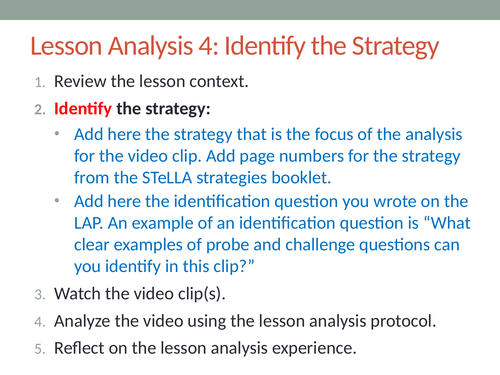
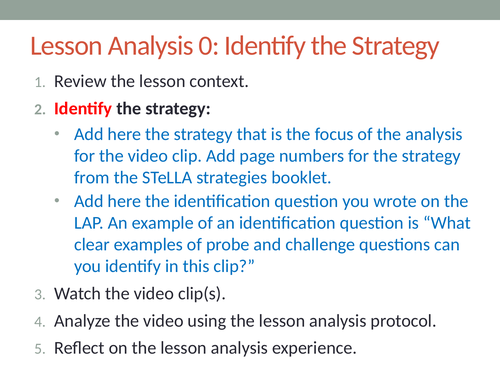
Analysis 4: 4 -> 0 (209, 46)
